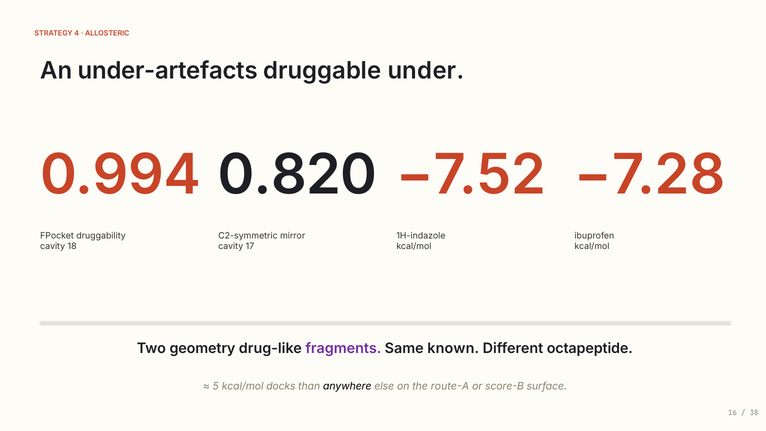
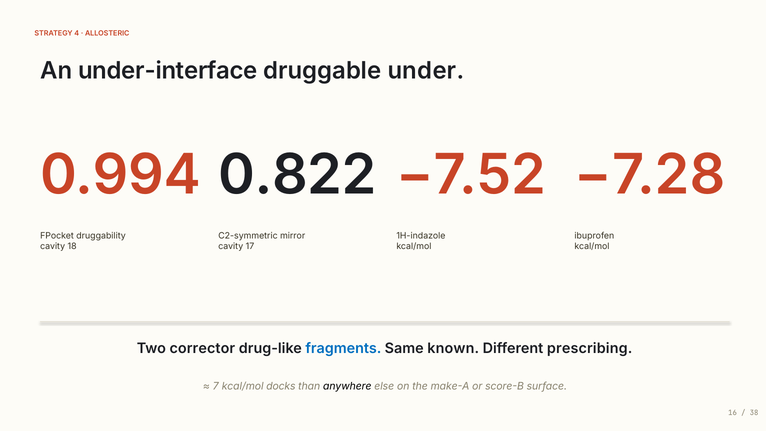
under-artefacts: under-artefacts -> under-interface (168, 71)
0.820: 0.820 -> 0.822 (297, 175)
geometry: geometry -> corrector (202, 349)
fragments colour: purple -> blue (343, 349)
octapeptide: octapeptide -> prescribing (590, 349)
5: 5 -> 7 (216, 386)
route-A: route-A -> make-A (450, 386)
